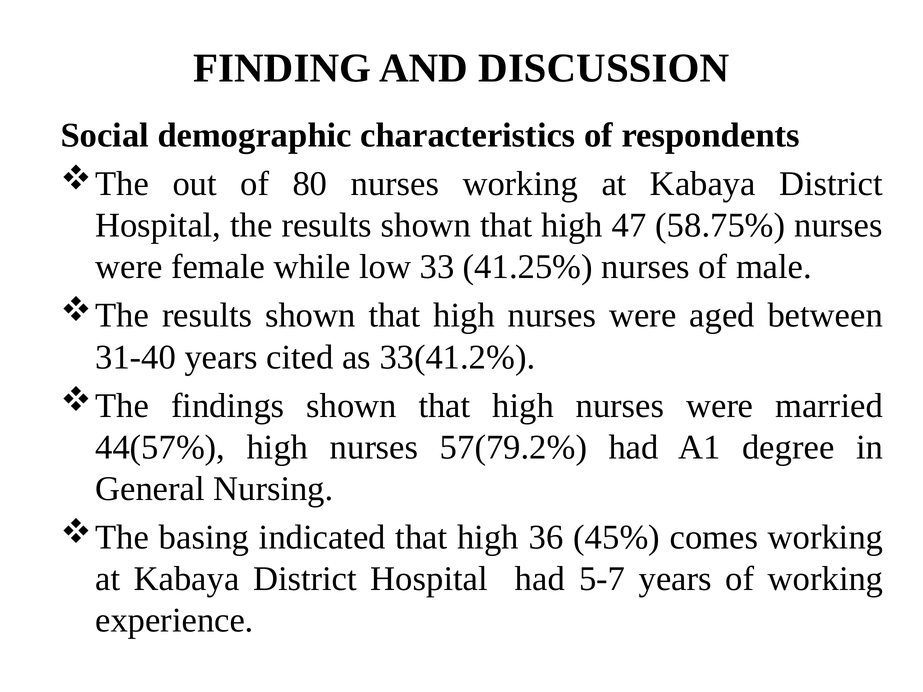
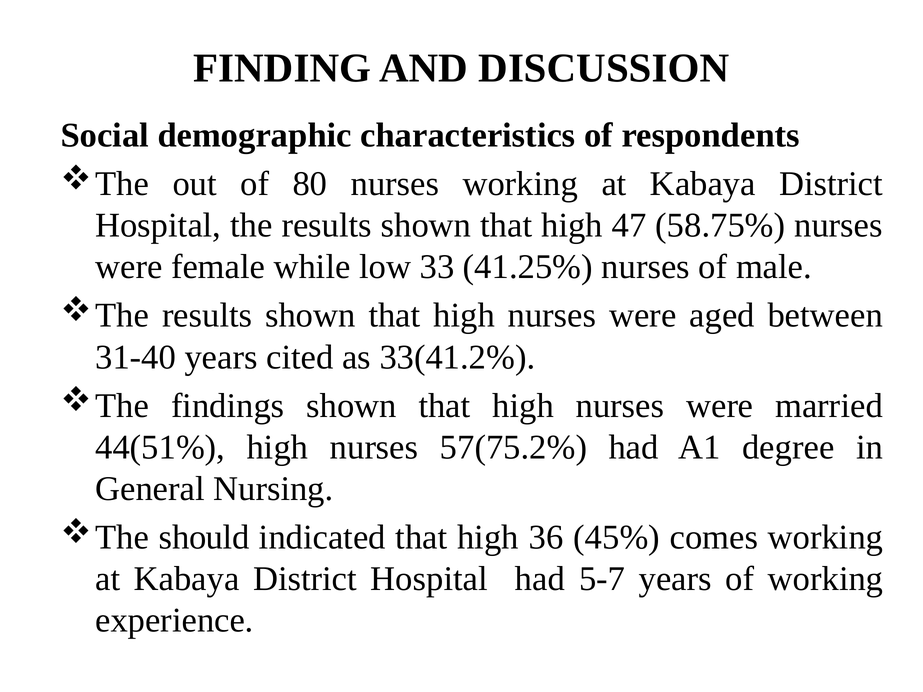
44(57%: 44(57% -> 44(51% (160, 447)
57(79.2%: 57(79.2% -> 57(75.2% (514, 447)
basing: basing -> should (204, 537)
